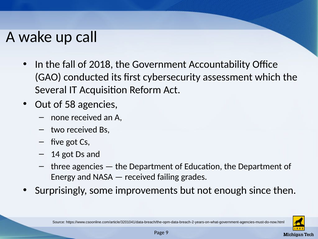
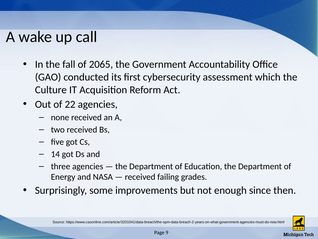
2018: 2018 -> 2065 (101, 64)
Several: Several -> Culture (51, 90)
58: 58 -> 22 (70, 104)
